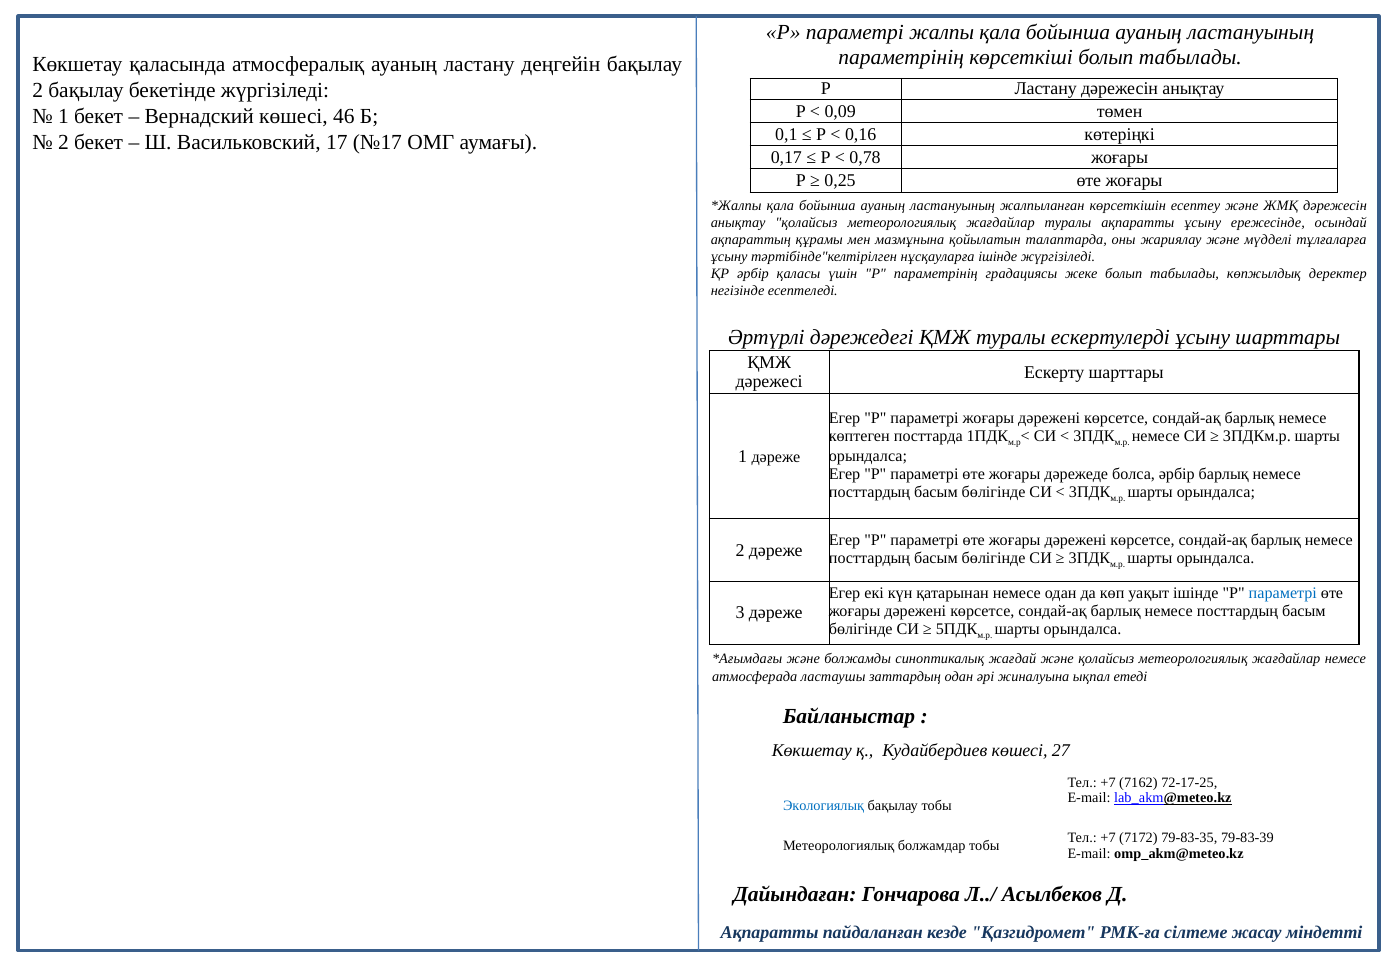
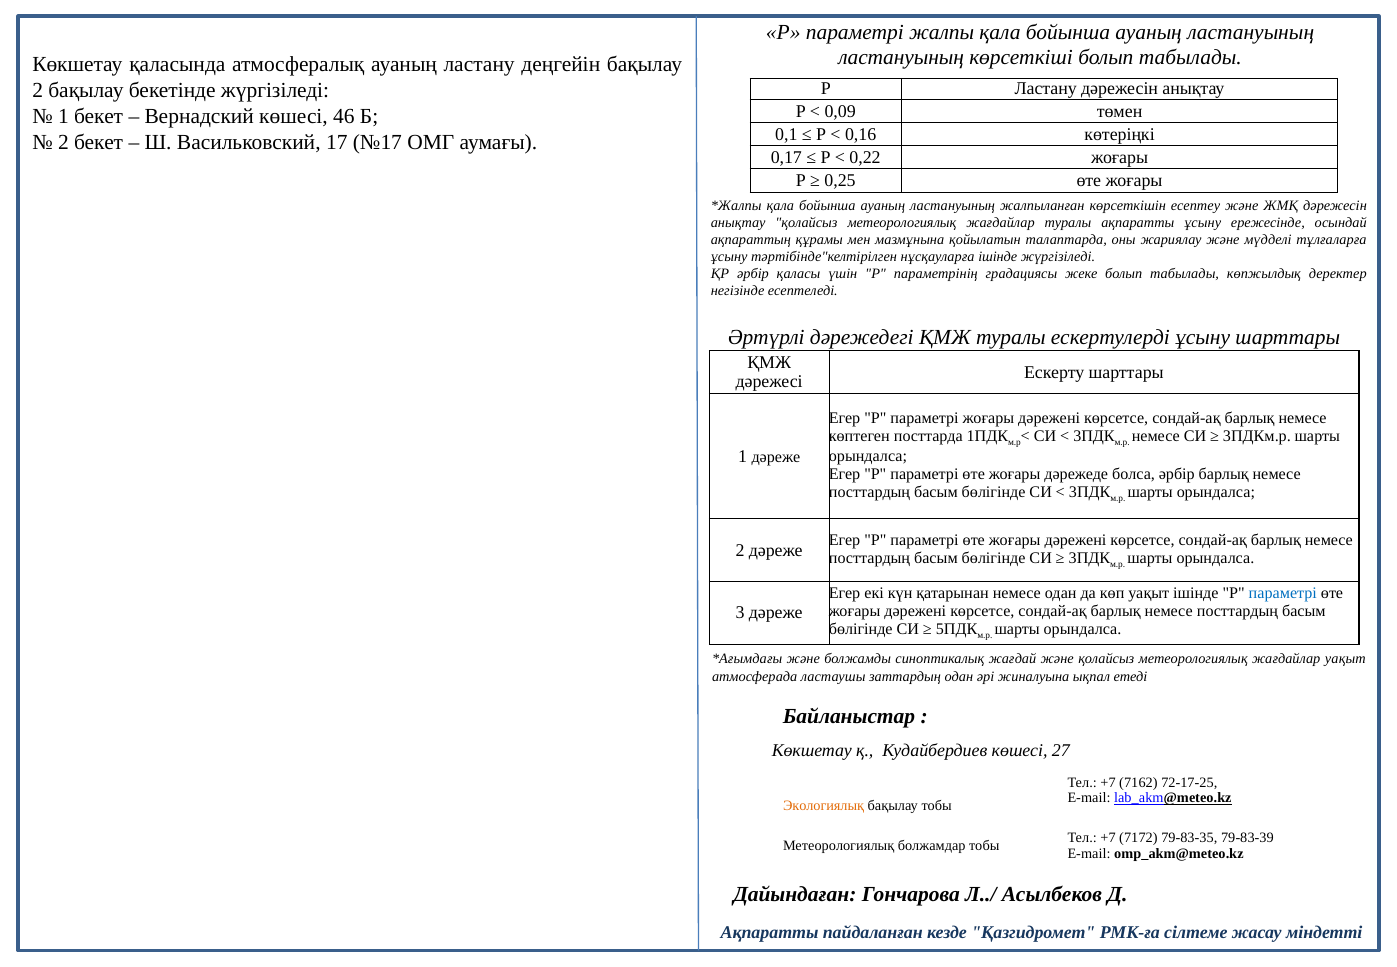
параметрінің: параметрінің -> ластануының (901, 58)
0,78: 0,78 -> 0,22 (865, 157)
жағдайлар немесе: немесе -> уақыт (1345, 659)
Экологиялық colour: blue -> orange (824, 806)
